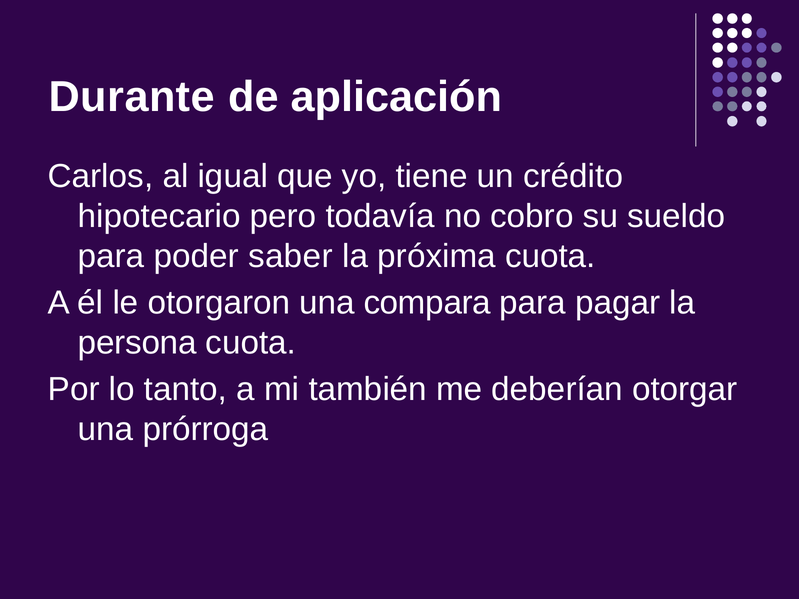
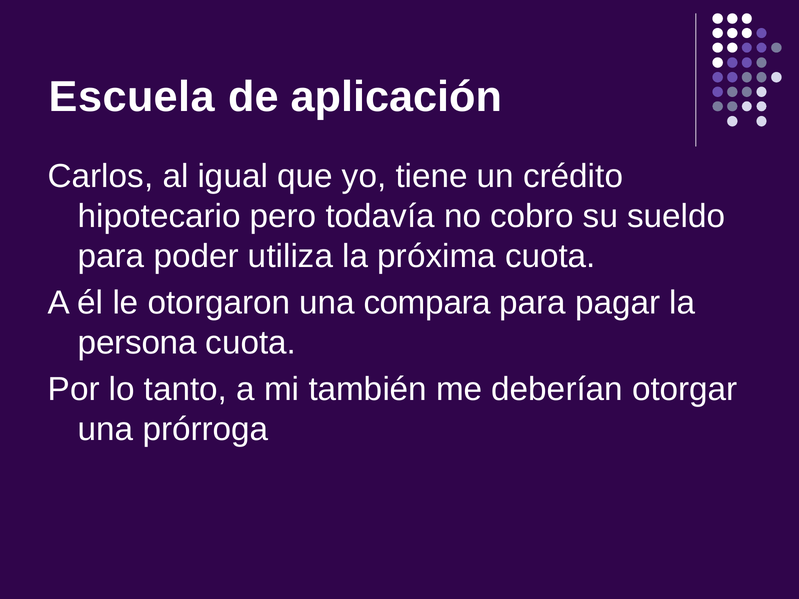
Durante: Durante -> Escuela (132, 97)
saber: saber -> utiliza (291, 256)
